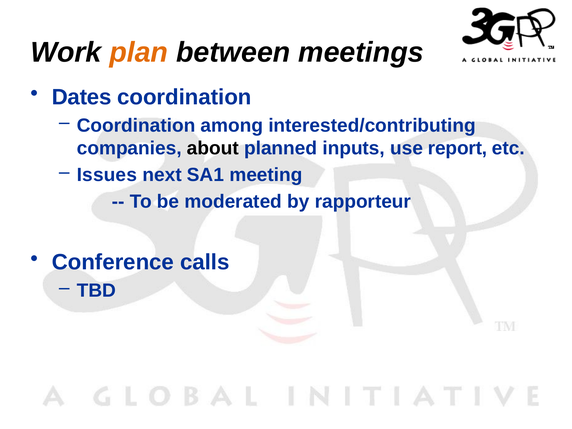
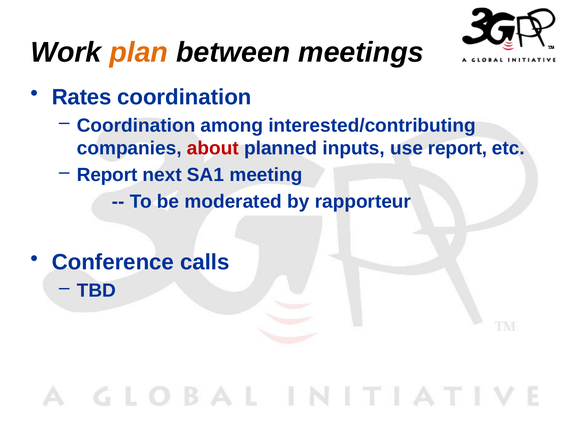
Dates: Dates -> Rates (82, 97)
about colour: black -> red (213, 148)
Issues: Issues -> Report (107, 175)
